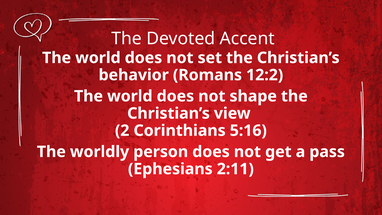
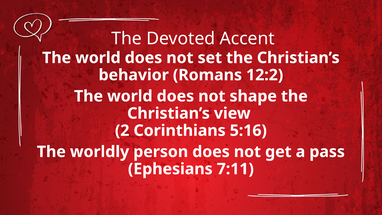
2:11: 2:11 -> 7:11 (235, 169)
